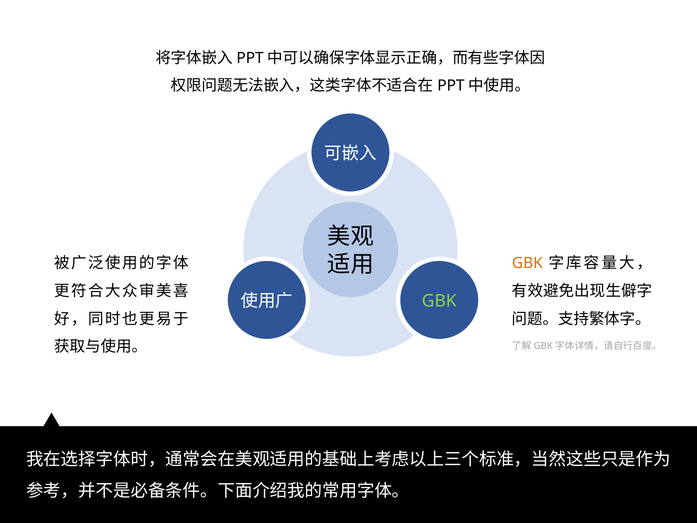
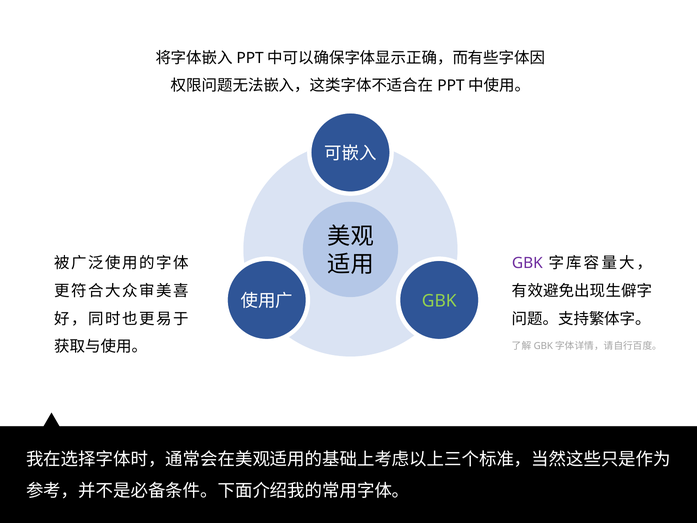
GBK colour: orange -> purple (527, 263)
